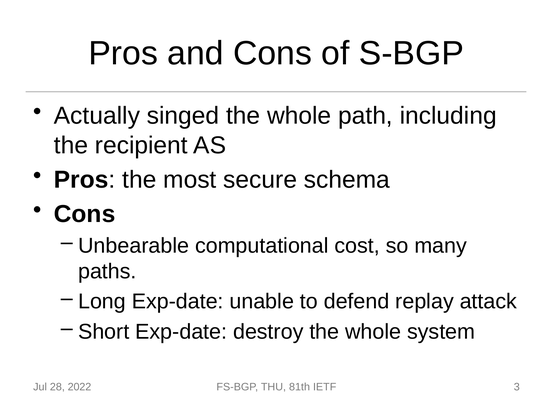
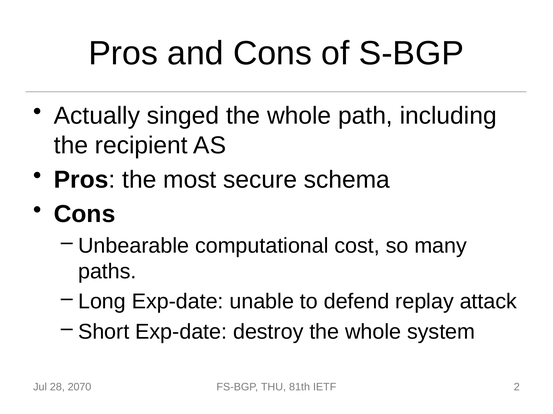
2022: 2022 -> 2070 (79, 388)
3: 3 -> 2 (517, 388)
